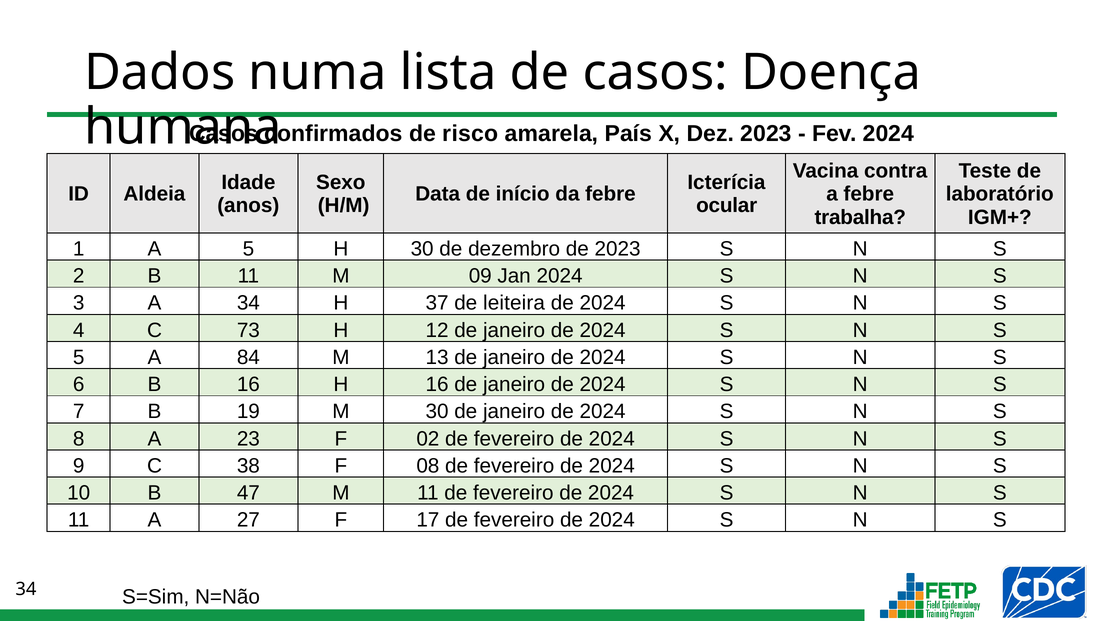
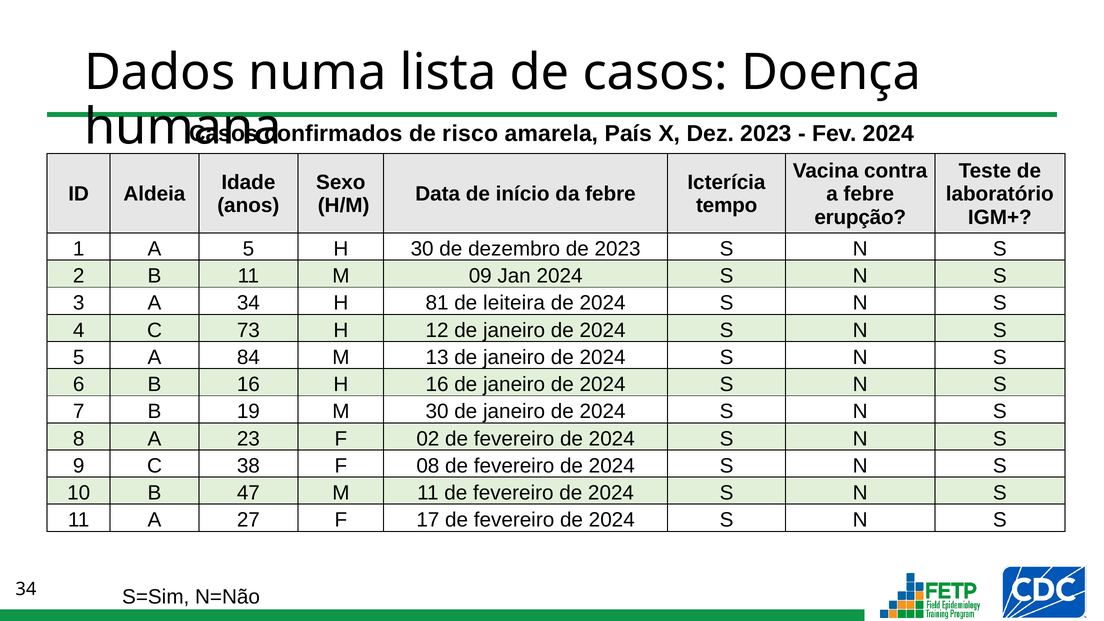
ocular: ocular -> tempo (727, 206)
trabalha: trabalha -> erupção (860, 217)
37: 37 -> 81 (437, 303)
